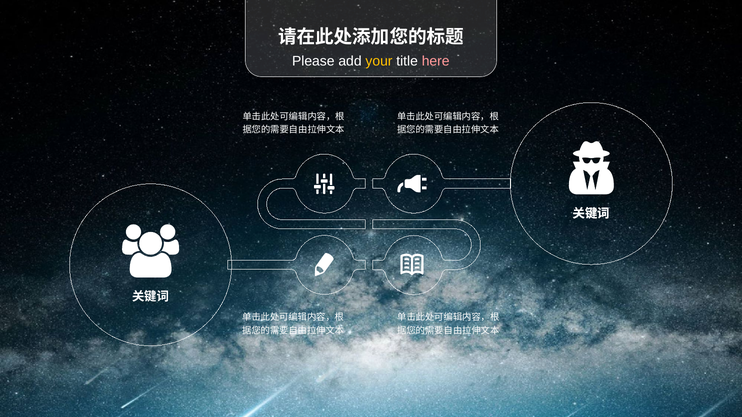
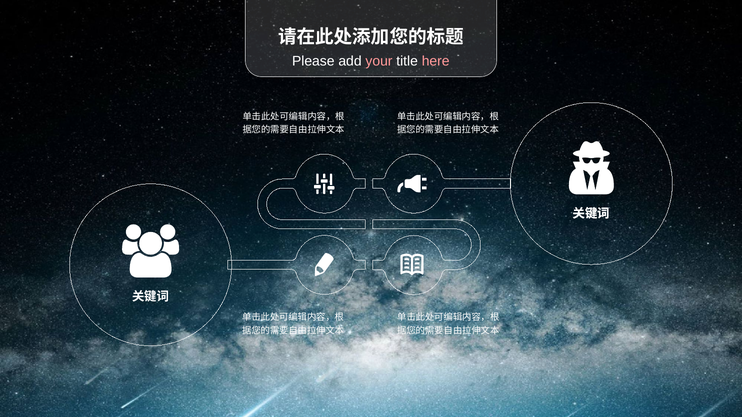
your colour: yellow -> pink (379, 61)
